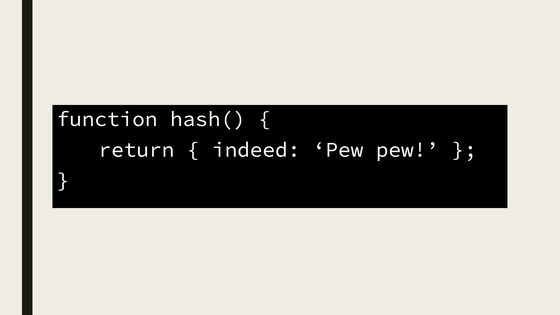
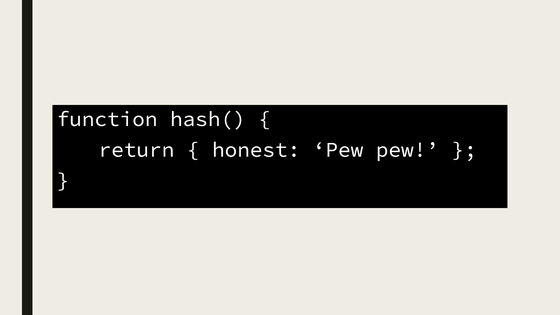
indeed: indeed -> honest (256, 150)
